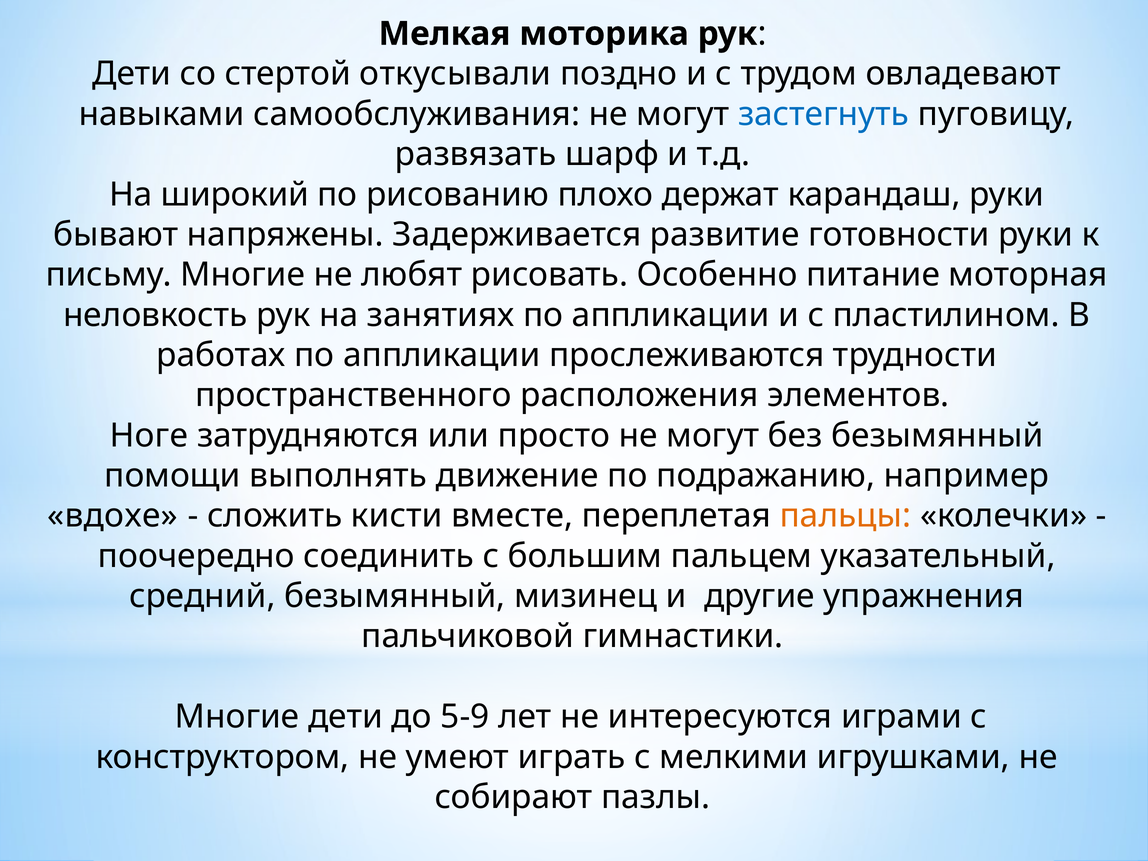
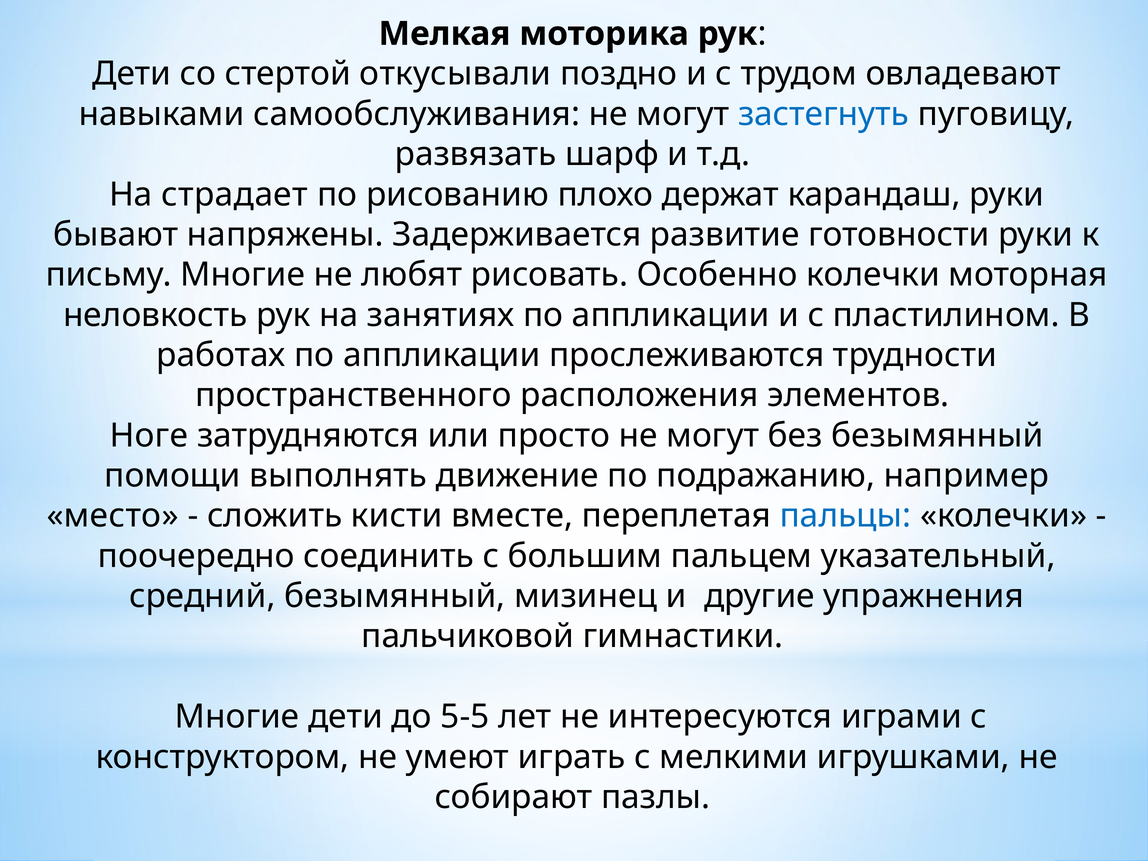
широкий: широкий -> страдает (235, 194)
Особенно питание: питание -> колечки (873, 275)
вдохе: вдохе -> место (113, 516)
пальцы colour: orange -> blue (845, 516)
5-9: 5-9 -> 5-5 (465, 717)
